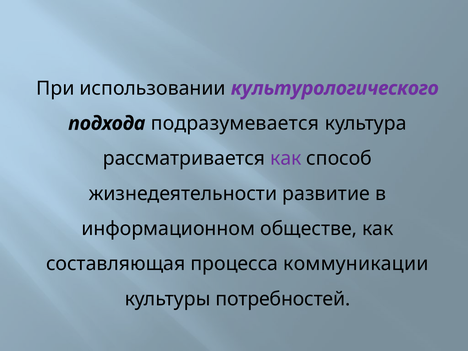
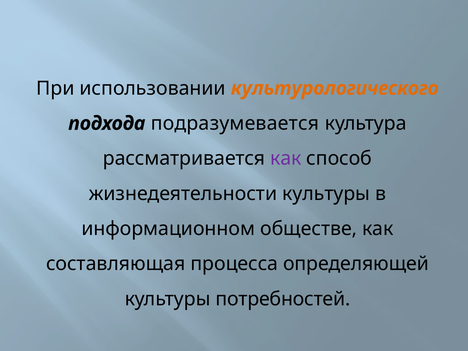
культурологического colour: purple -> orange (335, 88)
жизнедеятельности развитие: развитие -> культуры (326, 194)
коммуникации: коммуникации -> определяющей (356, 264)
